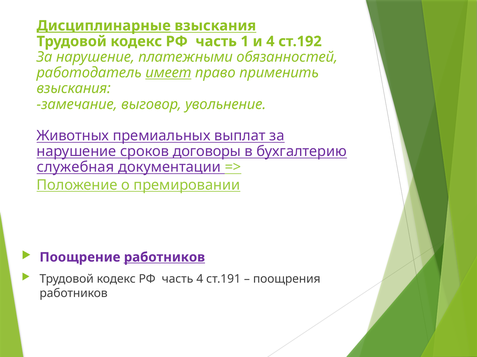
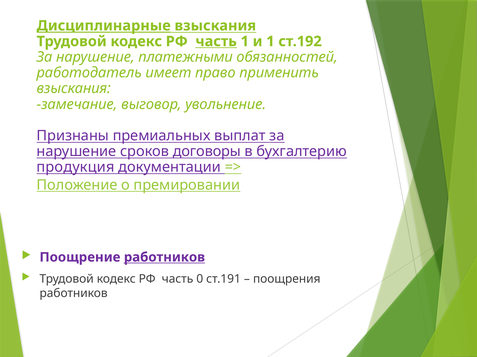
часть underline: none -> present (216, 41)
и 4: 4 -> 1 (270, 41)
имеет underline: present -> none (168, 73)
Животных: Животных -> Признаны (73, 136)
служебная: служебная -> продукция (76, 167)
часть 4: 4 -> 0 (200, 279)
